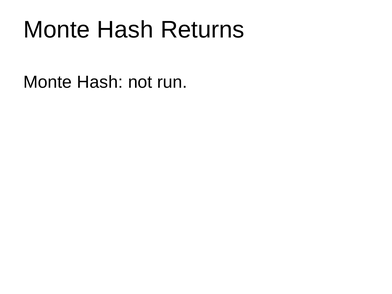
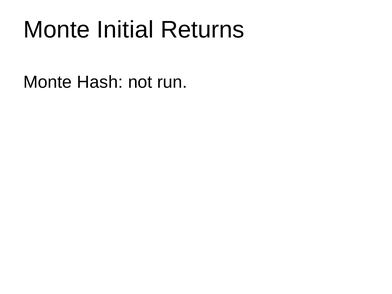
Hash: Hash -> Initial (125, 30)
